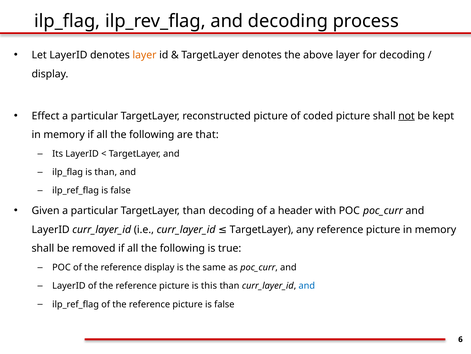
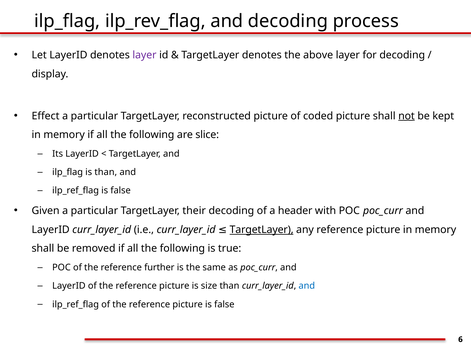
layer colour: orange -> purple (144, 55)
that: that -> slice (207, 134)
TargetLayer than: than -> their (194, 210)
TargetLayer underline: none -> present (262, 229)
reference display: display -> further (159, 267)
this: this -> size (209, 285)
